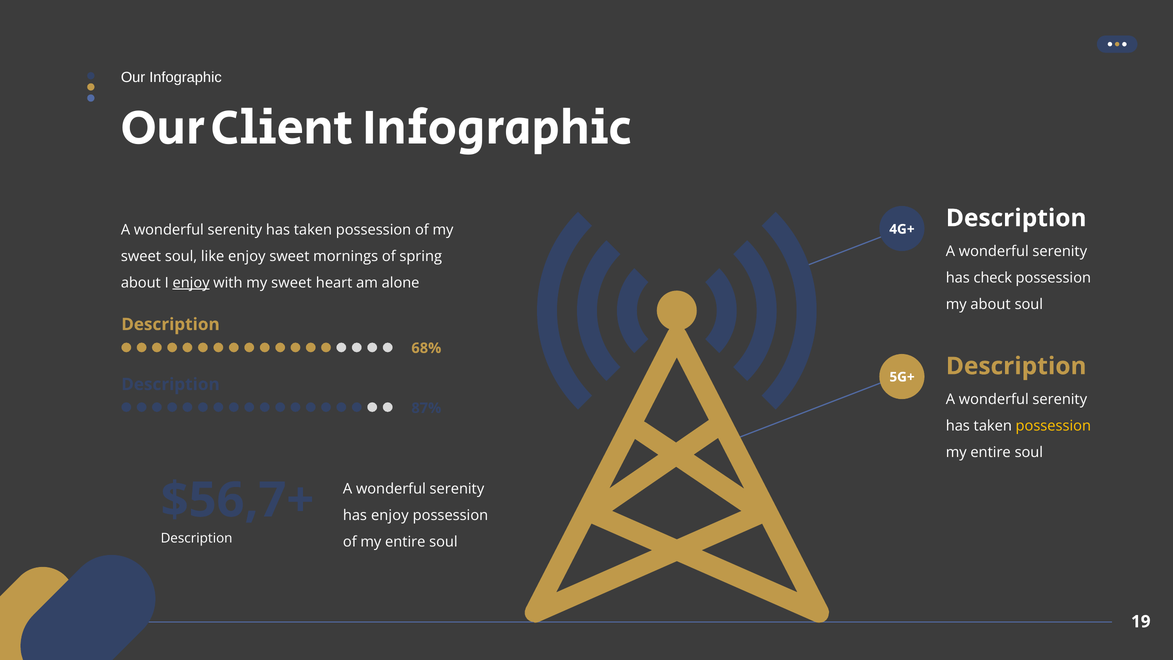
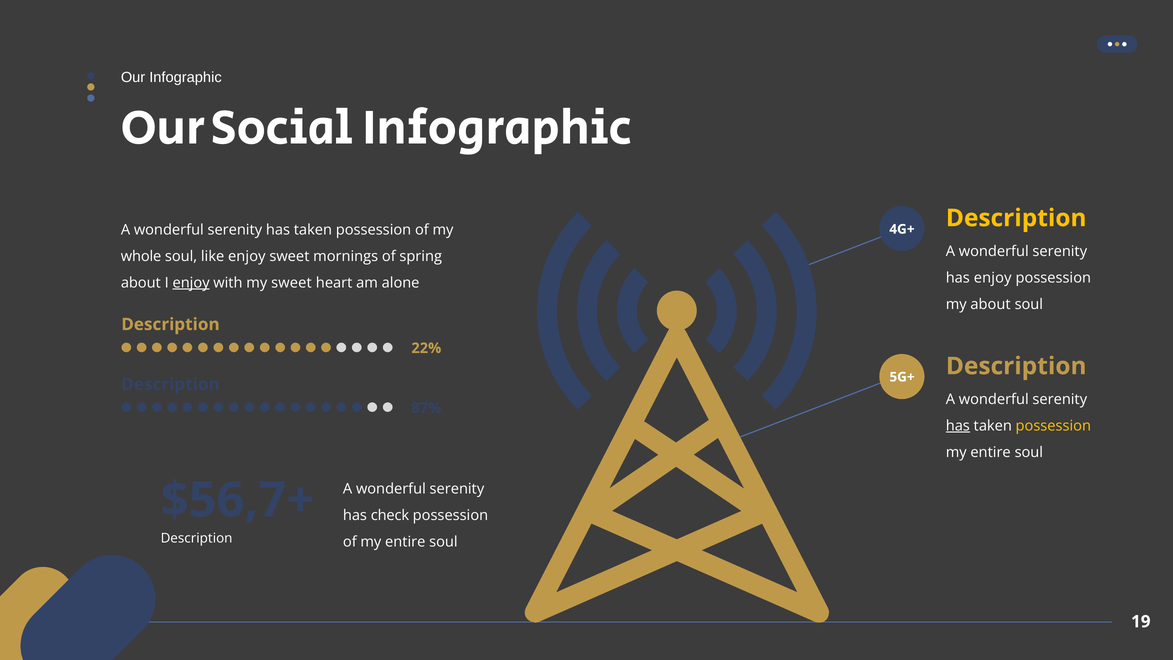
Client: Client -> Social (282, 128)
Description colour: white -> yellow (1016, 218)
sweet: sweet -> whole (141, 256)
has check: check -> enjoy (993, 278)
68%: 68% -> 22% (426, 348)
has underline: none -> present (958, 426)
has enjoy: enjoy -> check (390, 515)
